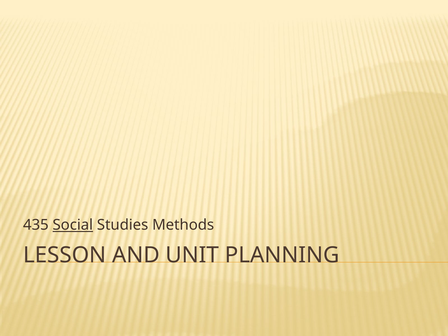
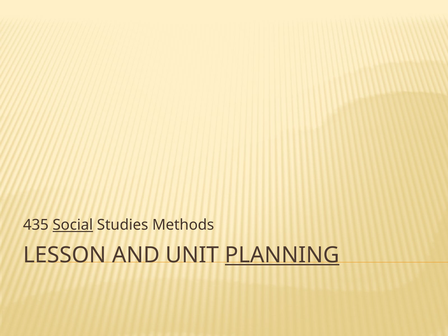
PLANNING underline: none -> present (282, 255)
